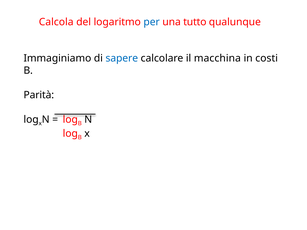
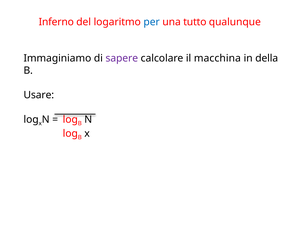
Calcola: Calcola -> Inferno (56, 22)
sapere colour: blue -> purple (122, 58)
costi: costi -> della (267, 58)
Parità: Parità -> Usare (39, 95)
